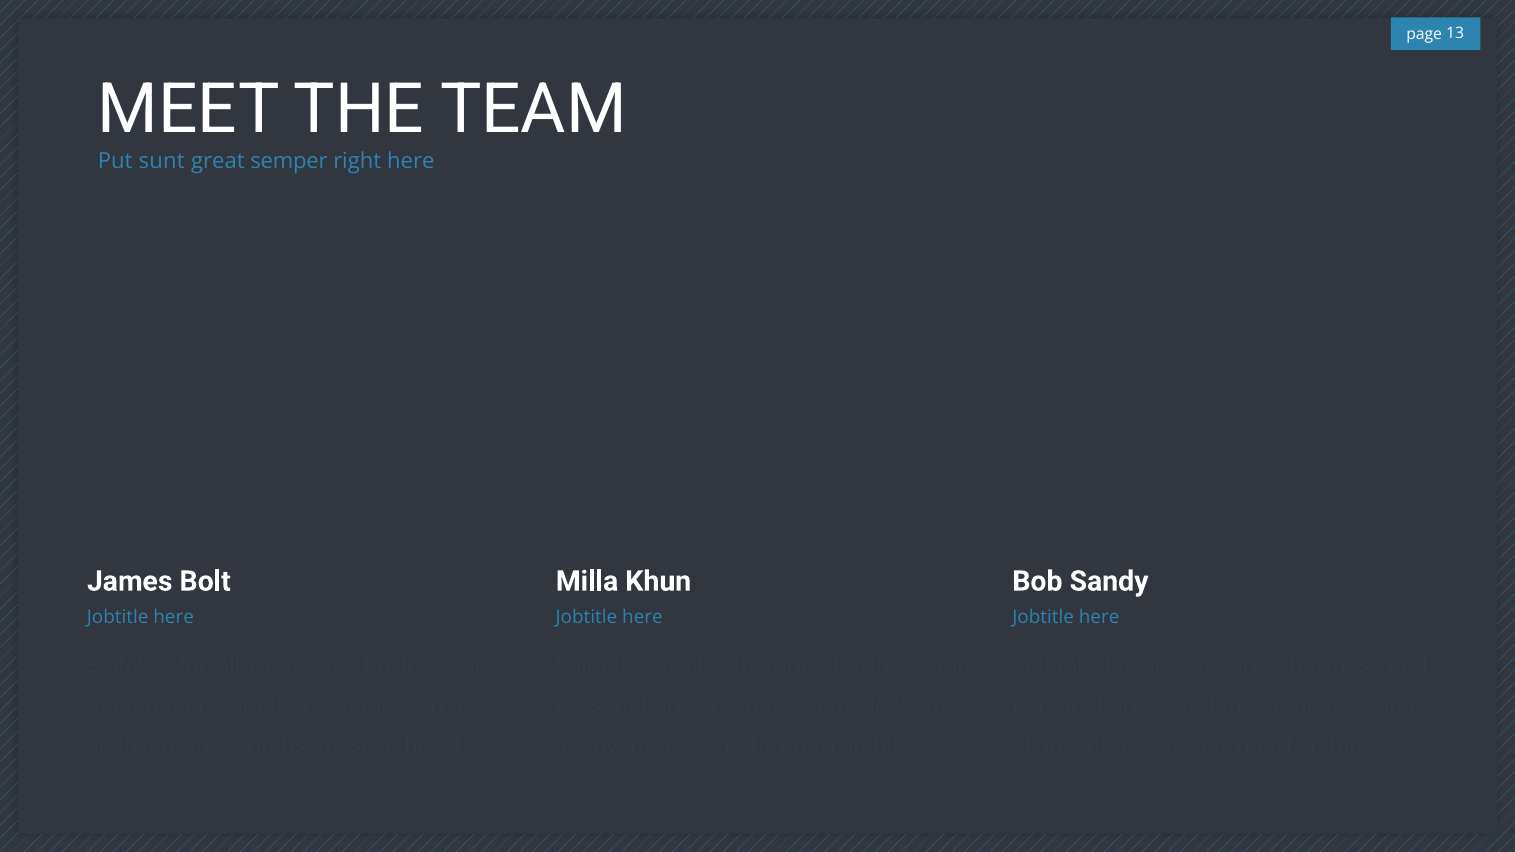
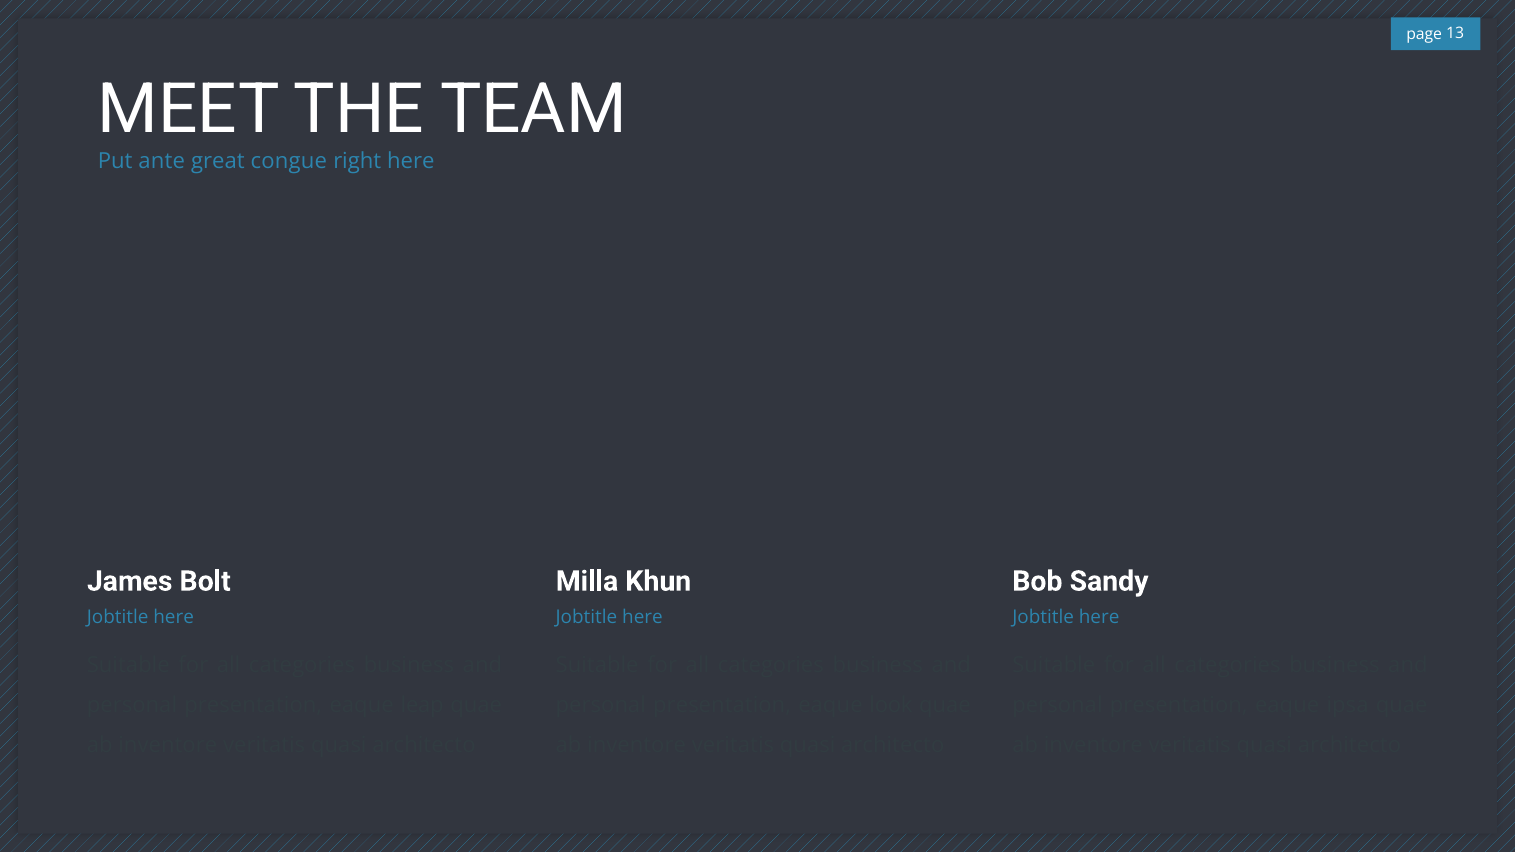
sunt: sunt -> ante (162, 162)
semper: semper -> congue (289, 162)
